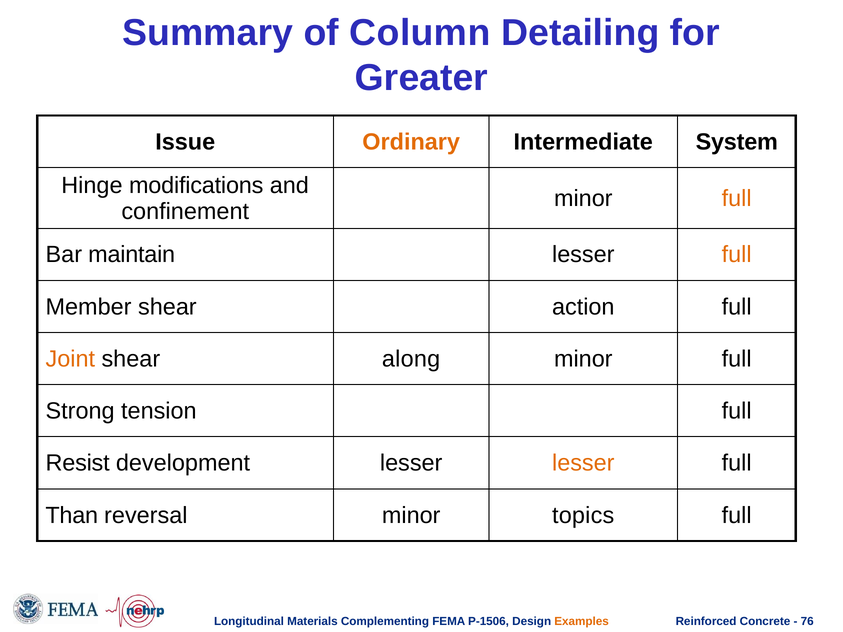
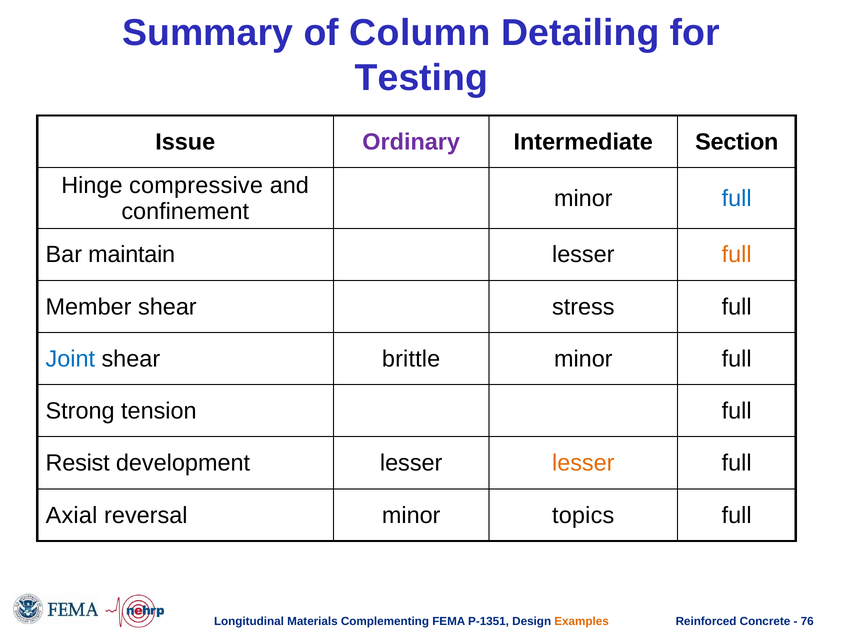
Greater: Greater -> Testing (421, 78)
Ordinary colour: orange -> purple (411, 142)
System: System -> Section (737, 142)
modifications: modifications -> compressive (196, 185)
full colour: orange -> blue (737, 198)
action: action -> stress (583, 307)
Joint colour: orange -> blue (70, 359)
along: along -> brittle (411, 359)
Than: Than -> Axial (72, 516)
P-1506: P-1506 -> P-1351 (489, 622)
